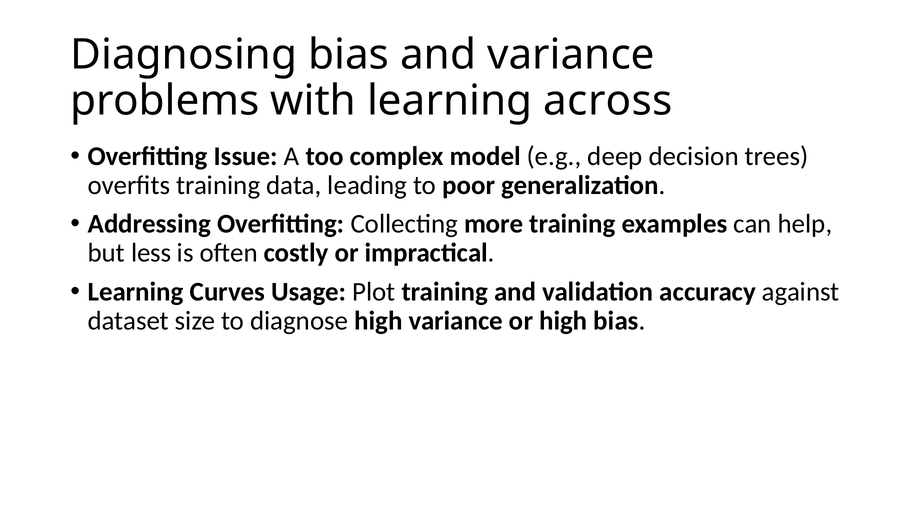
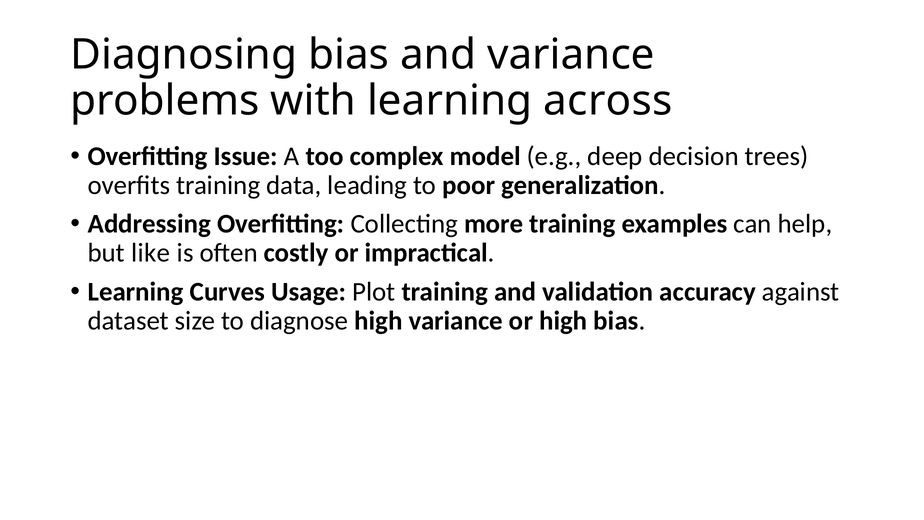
less: less -> like (151, 253)
